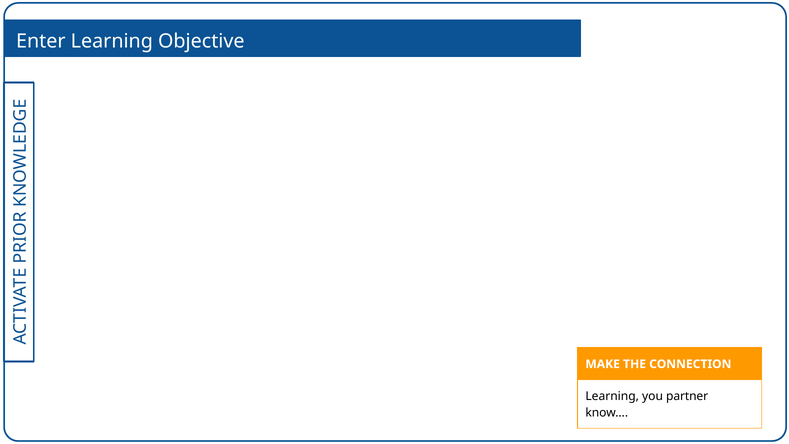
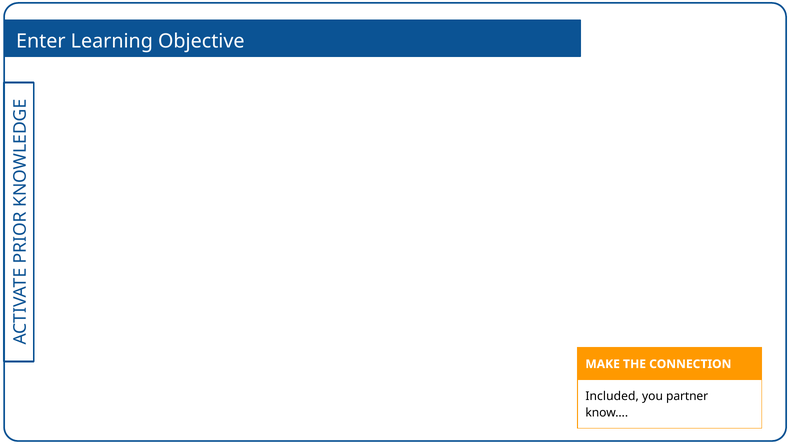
Learning: Learning -> Included (612, 396)
